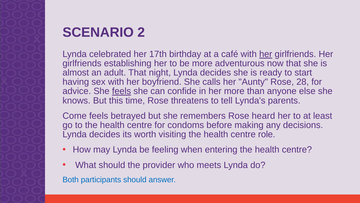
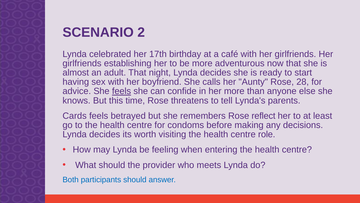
her underline: present -> none (266, 54)
Come: Come -> Cards (75, 116)
heard: heard -> reflect (263, 116)
